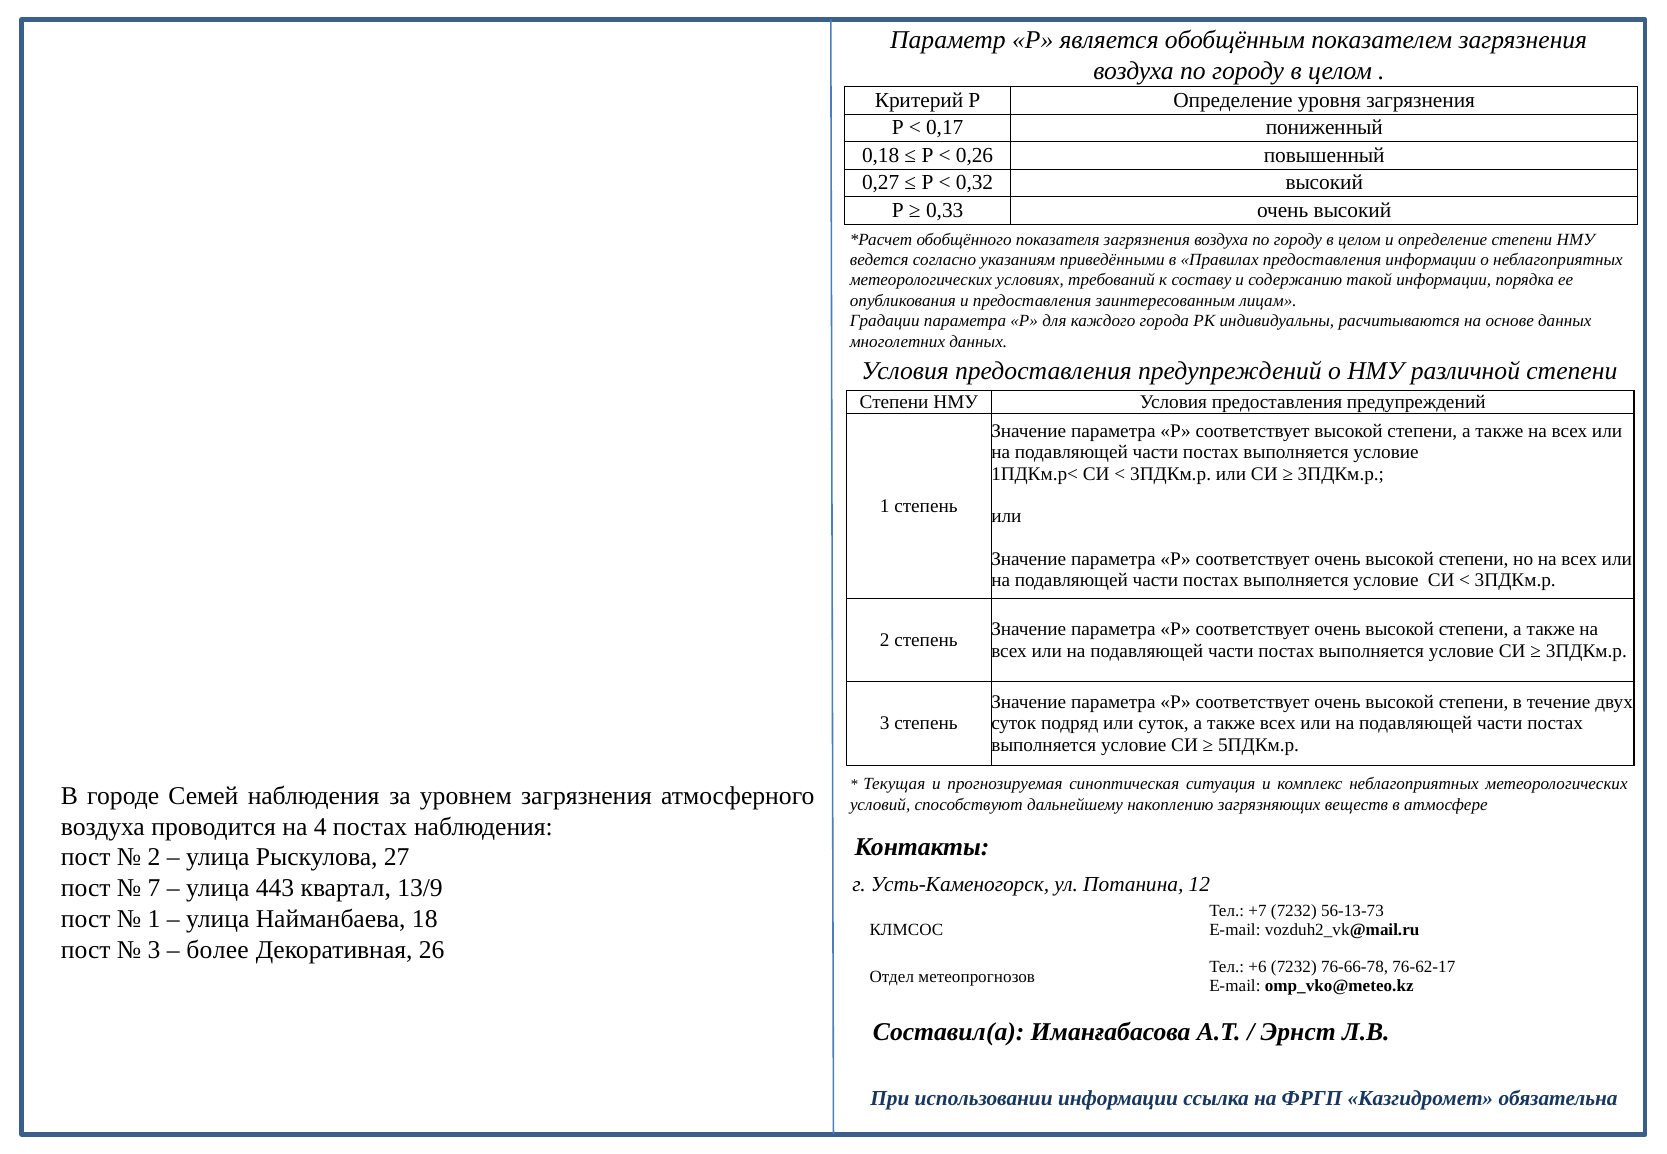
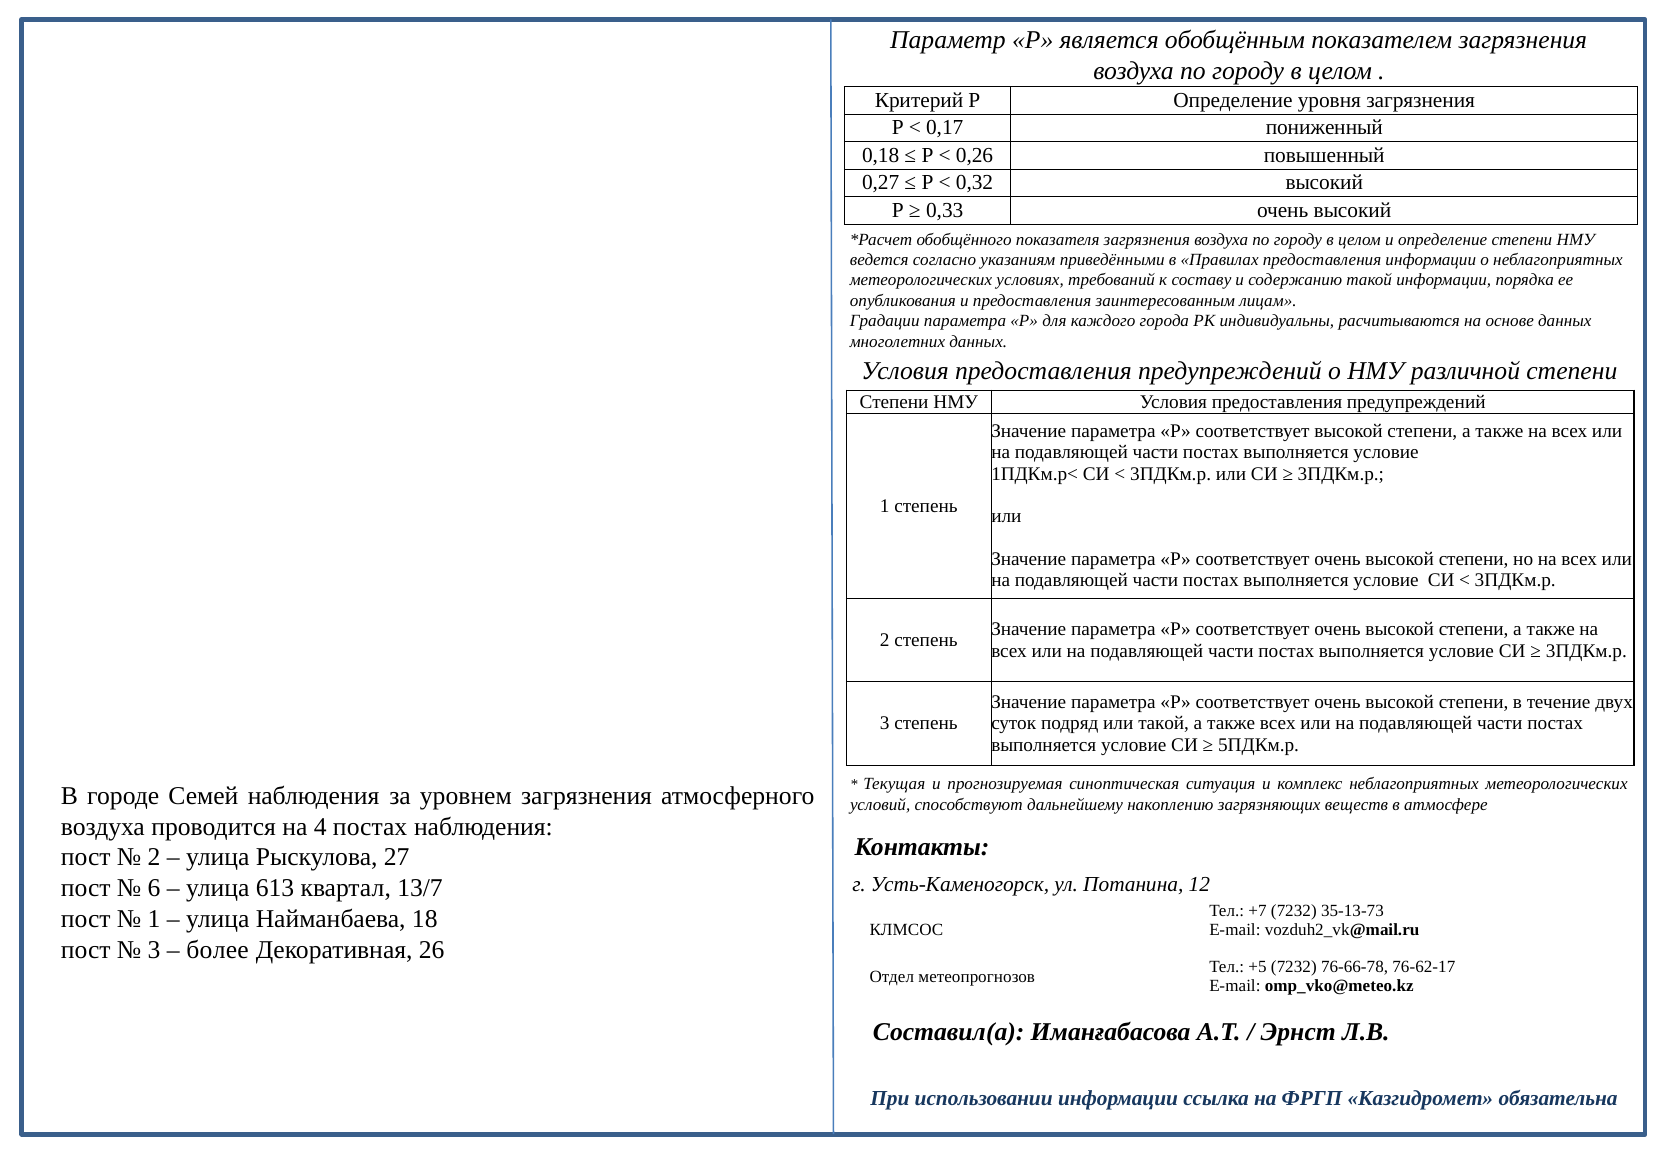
или суток: суток -> такой (1164, 724)
7: 7 -> 6 (154, 888)
443: 443 -> 613 (275, 888)
13/9: 13/9 -> 13/7 (420, 888)
56-13-73: 56-13-73 -> 35-13-73 (1352, 911)
+6: +6 -> +5 (1258, 967)
